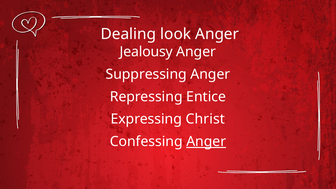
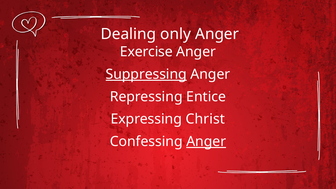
look: look -> only (176, 34)
Jealousy: Jealousy -> Exercise (146, 52)
Suppressing underline: none -> present (146, 74)
